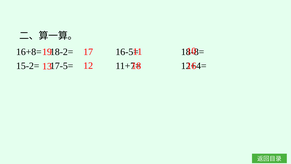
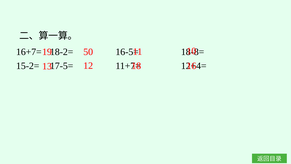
16+8=: 16+8= -> 16+7= (29, 52)
17: 17 -> 50 (88, 52)
